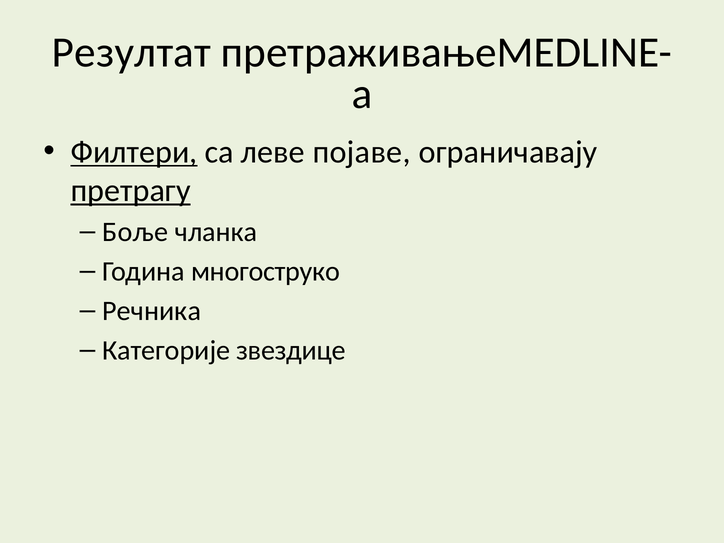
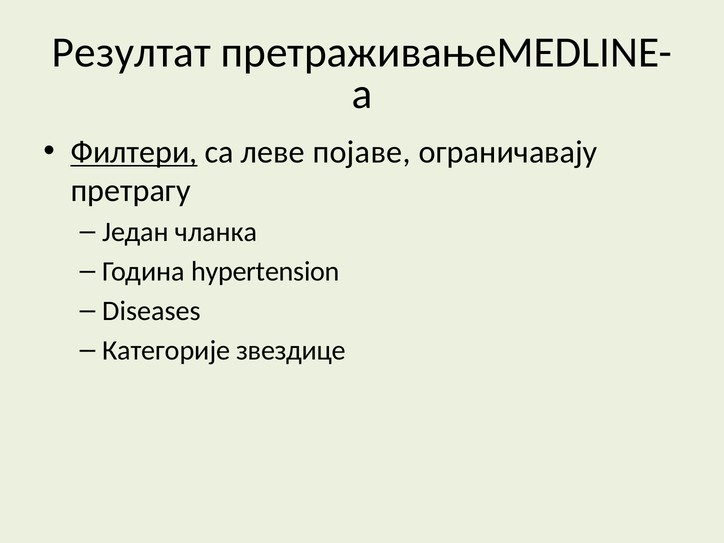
претрагу underline: present -> none (131, 191)
Боље: Боље -> Један (135, 232)
многоструко: многоструко -> hypertension (265, 272)
Речника: Речника -> Diseases (152, 311)
